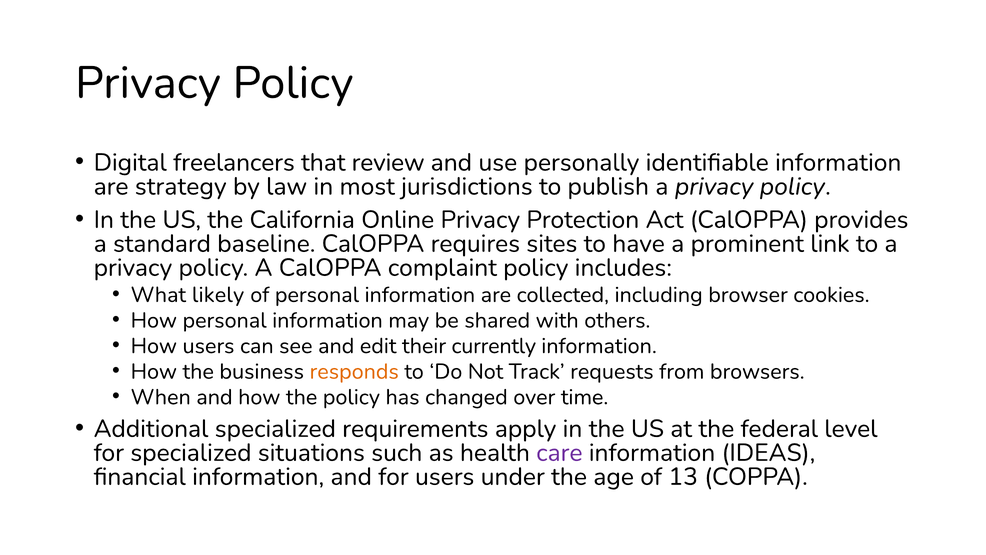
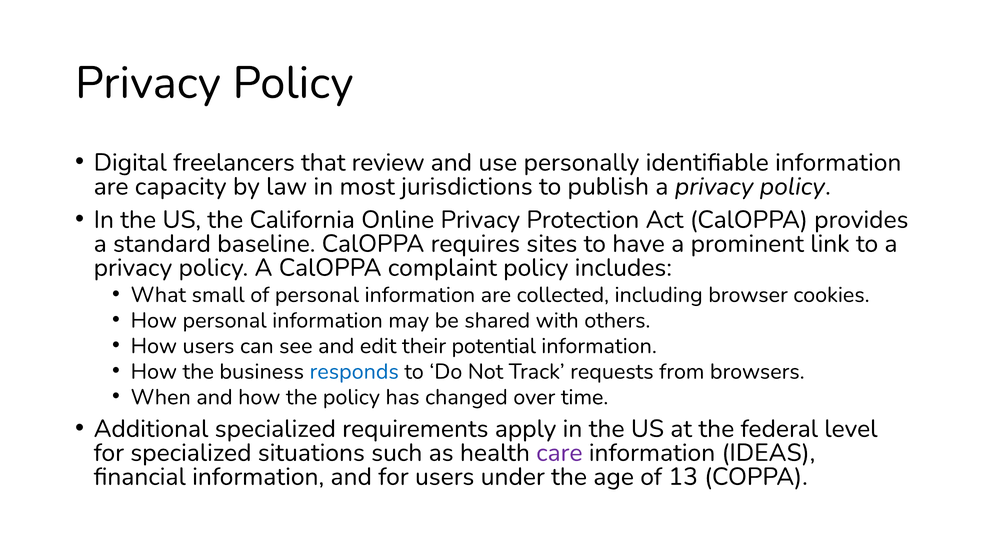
strategy: strategy -> capacity (181, 186)
likely: likely -> small (218, 295)
currently: currently -> potential (494, 346)
responds colour: orange -> blue (354, 371)
